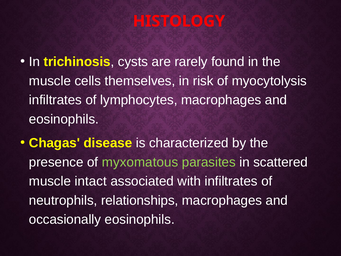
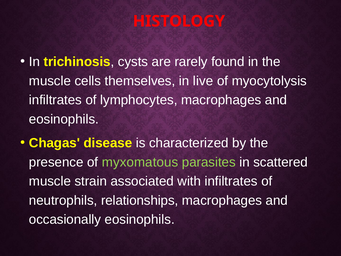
risk: risk -> live (203, 81)
intact: intact -> strain (91, 181)
